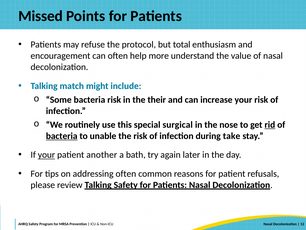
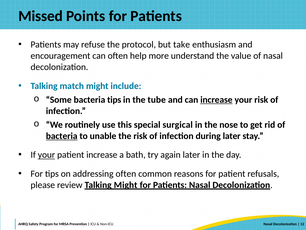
total: total -> take (182, 45)
bacteria risk: risk -> tips (114, 100)
their: their -> tube (157, 100)
increase underline: none -> present (216, 100)
rid underline: present -> none (270, 124)
during take: take -> later (232, 136)
patient another: another -> increase (102, 155)
Talking Safety: Safety -> Might (126, 185)
